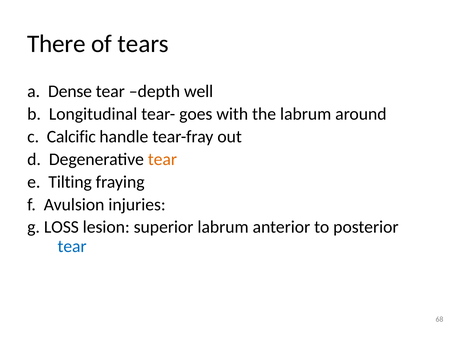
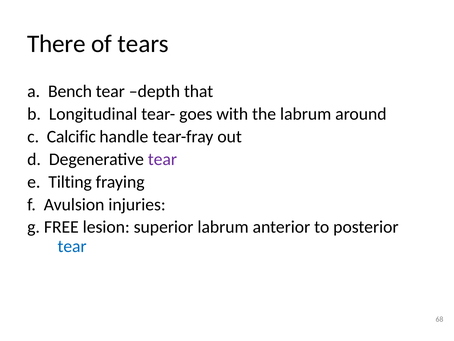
Dense: Dense -> Bench (70, 91)
well: well -> that (199, 91)
tear colour: orange -> purple (162, 159)
LOSS: LOSS -> FREE (61, 227)
